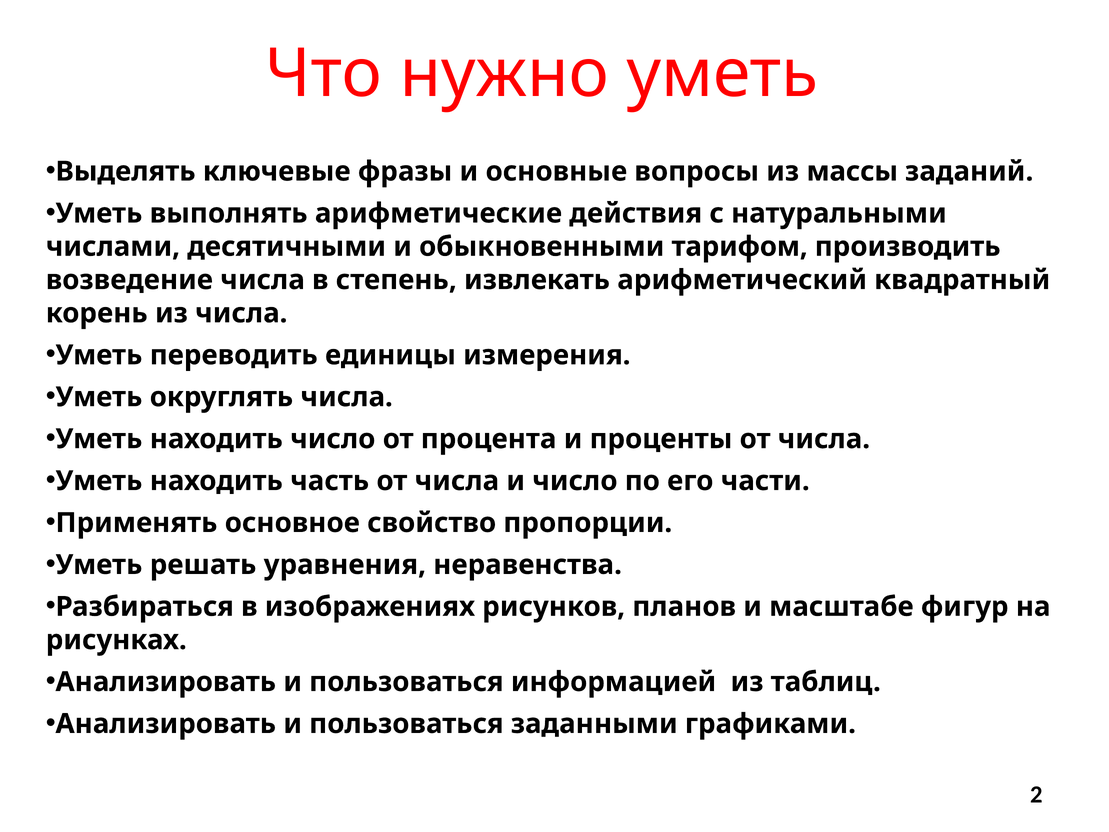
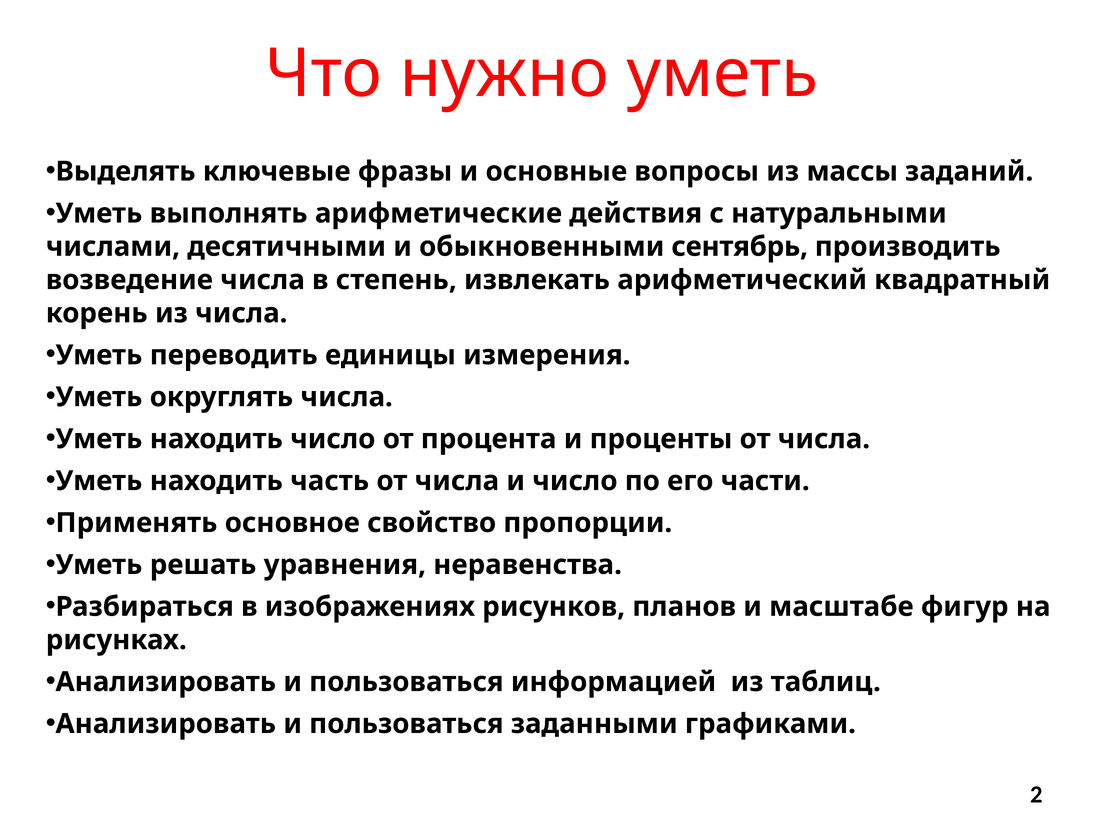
тарифом: тарифом -> сентябрь (740, 247)
